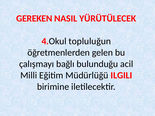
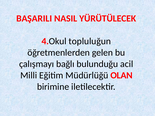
GEREKEN: GEREKEN -> BAŞARILI (34, 19)
ILGILI: ILGILI -> OLAN (121, 75)
